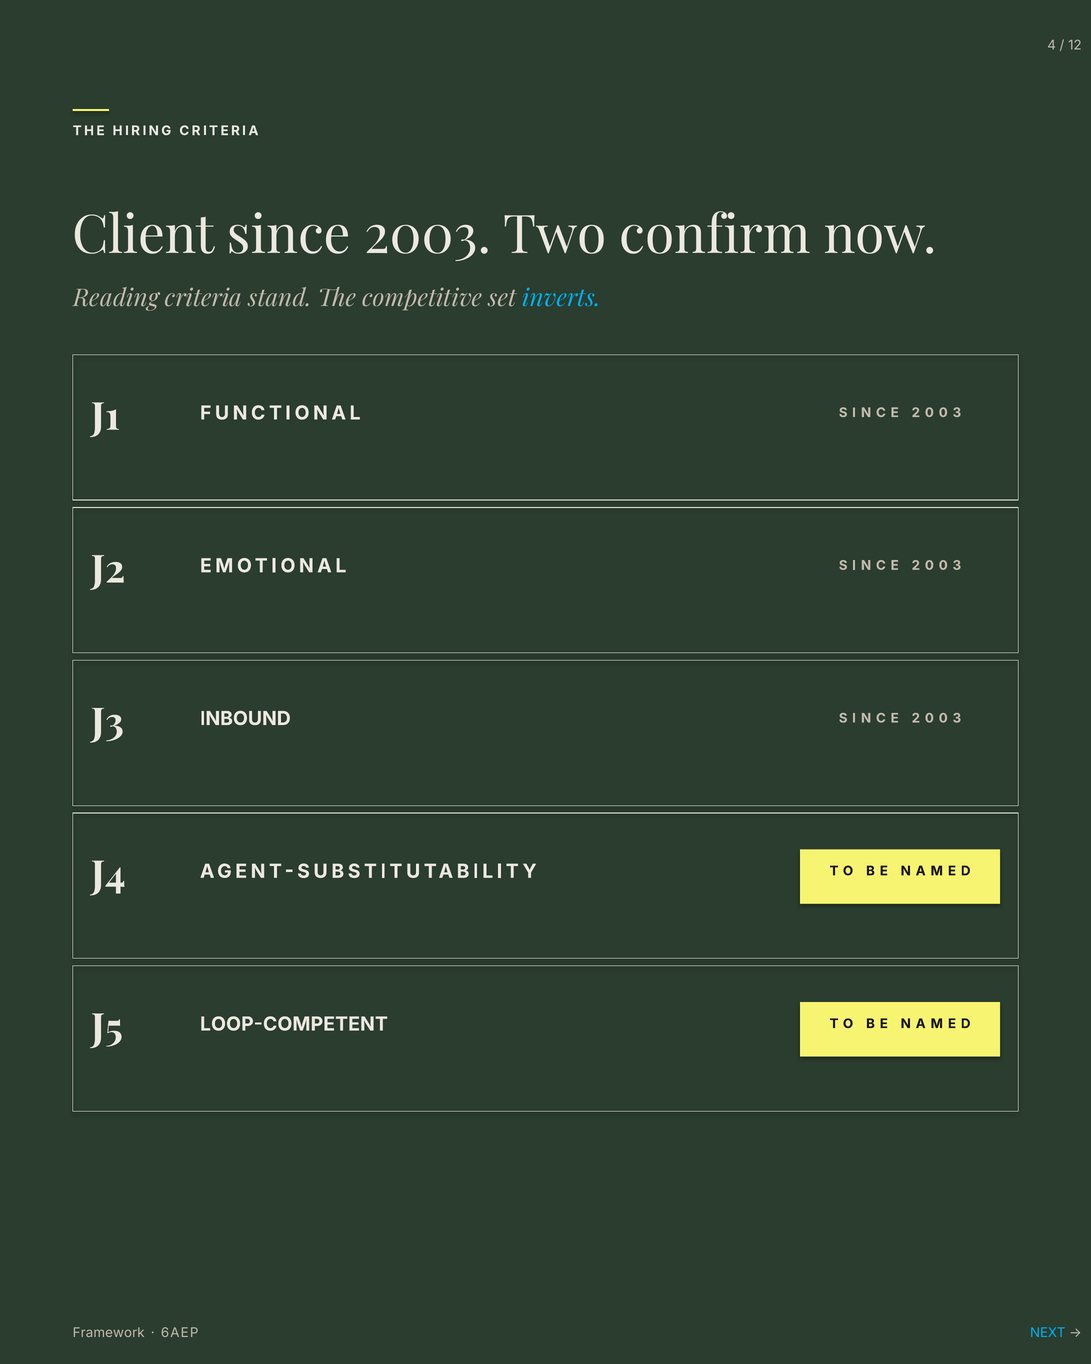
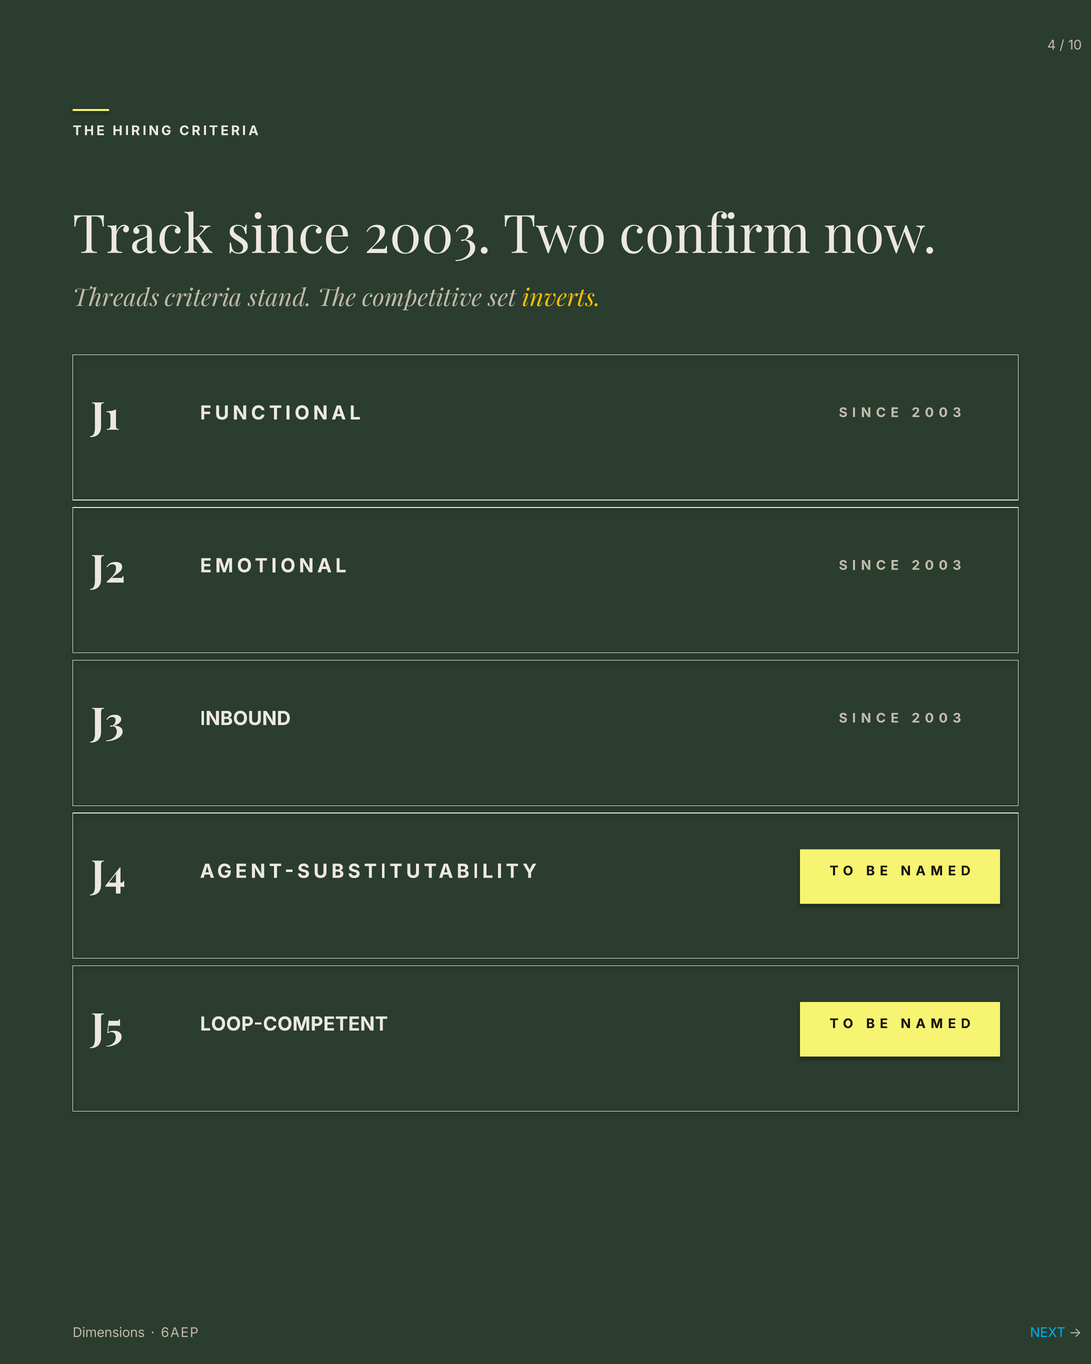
12: 12 -> 10 (1075, 45)
Client: Client -> Track (143, 236)
Reading: Reading -> Threads (116, 298)
inverts colour: light blue -> yellow (562, 298)
Framework: Framework -> Dimensions (109, 1333)
